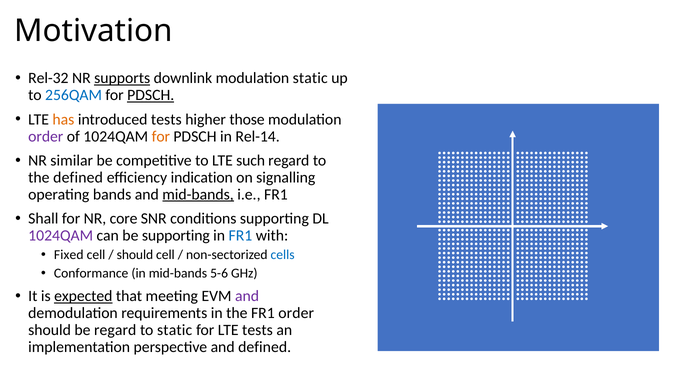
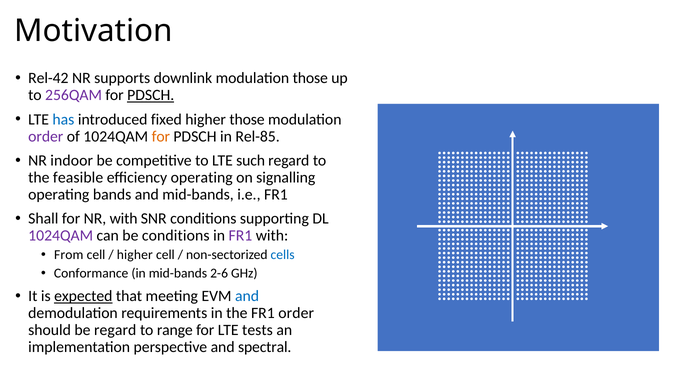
Rel-32: Rel-32 -> Rel-42 (48, 78)
supports underline: present -> none (122, 78)
modulation static: static -> those (310, 78)
256QAM colour: blue -> purple (74, 95)
has colour: orange -> blue (63, 119)
introduced tests: tests -> fixed (166, 119)
Rel-14: Rel-14 -> Rel-85 (258, 136)
similar: similar -> indoor (72, 160)
the defined: defined -> feasible (78, 177)
efficiency indication: indication -> operating (202, 177)
mid-bands underline: present -> none (198, 194)
NR core: core -> with (124, 219)
be supporting: supporting -> conditions (176, 235)
FR1 colour: blue -> purple (240, 235)
Fixed: Fixed -> From (69, 255)
should: should -> higher (135, 255)
5-6: 5-6 -> 2-6 (219, 273)
and colour: purple -> blue (247, 296)
to static: static -> range (175, 330)
and defined: defined -> spectral (265, 347)
